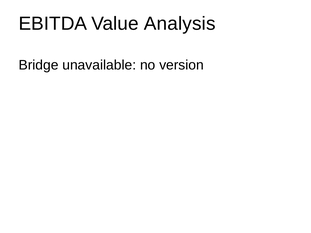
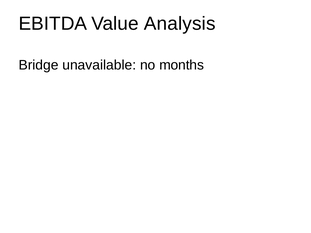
version: version -> months (182, 65)
